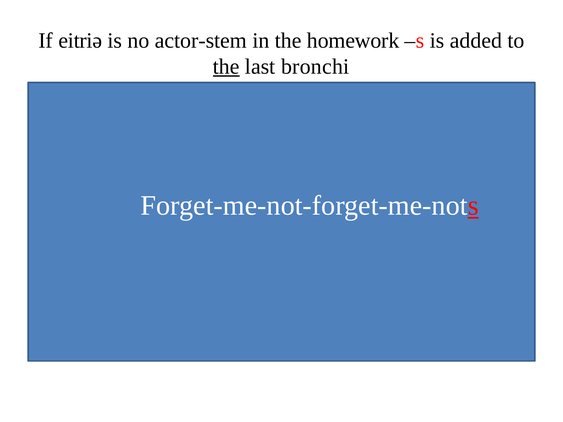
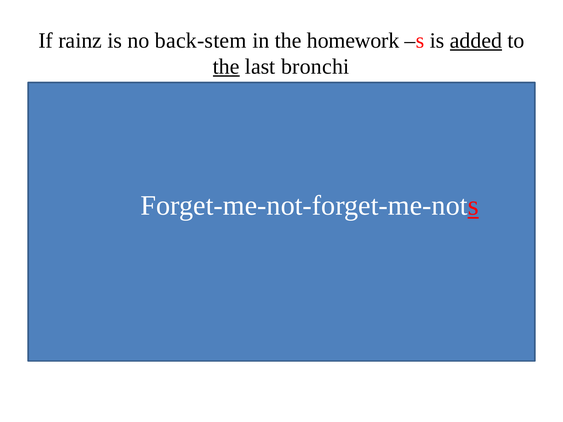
eitriə: eitriə -> rainz (80, 40)
actor-stem: actor-stem -> back-stem (201, 40)
added underline: none -> present (476, 40)
